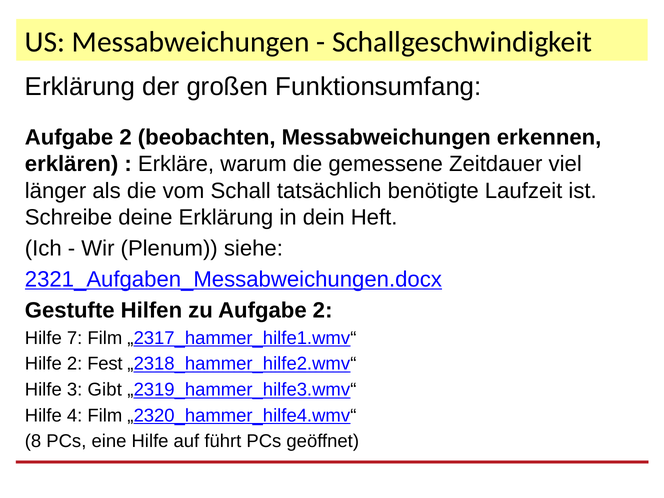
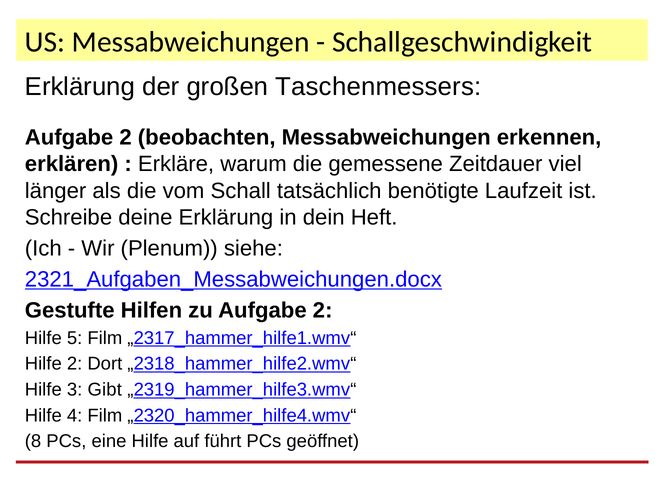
Funktionsumfang: Funktionsumfang -> Taschenmessers (378, 87)
7: 7 -> 5 (75, 338)
Fest: Fest -> Dort (105, 364)
